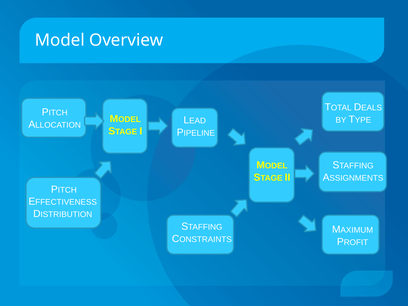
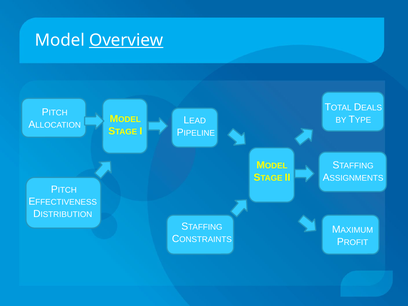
Overview underline: none -> present (126, 40)
